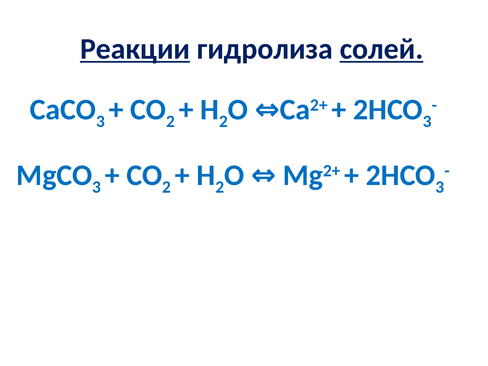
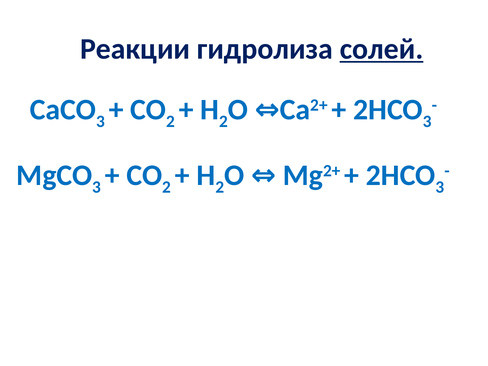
Реакции underline: present -> none (135, 49)
